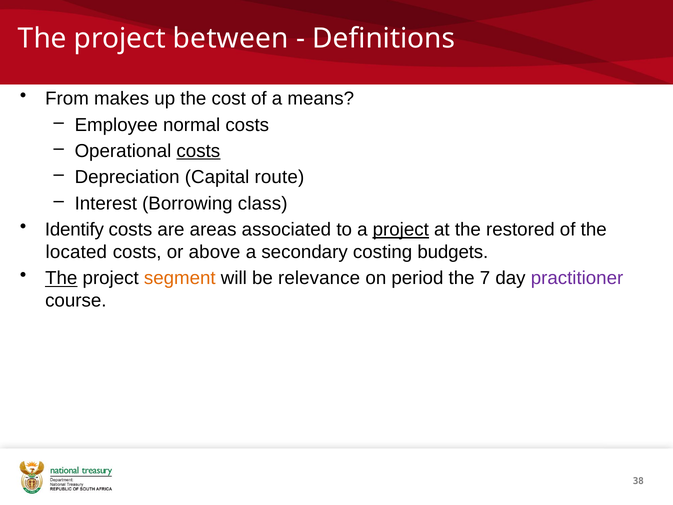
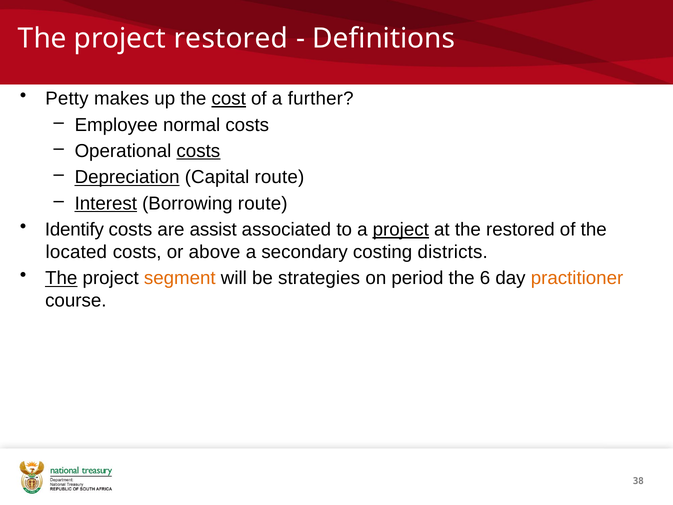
project between: between -> restored (231, 38)
From: From -> Petty (67, 99)
cost underline: none -> present (229, 99)
means: means -> further (321, 99)
Depreciation underline: none -> present (127, 177)
Interest underline: none -> present (106, 203)
Borrowing class: class -> route (263, 203)
areas: areas -> assist (213, 230)
budgets: budgets -> districts (453, 252)
relevance: relevance -> strategies (319, 278)
7: 7 -> 6 (485, 278)
practitioner colour: purple -> orange (577, 278)
